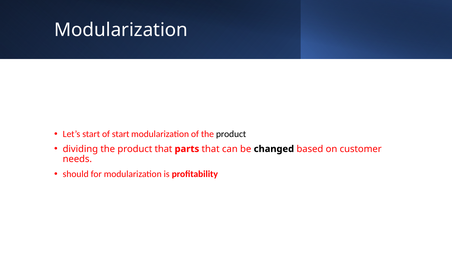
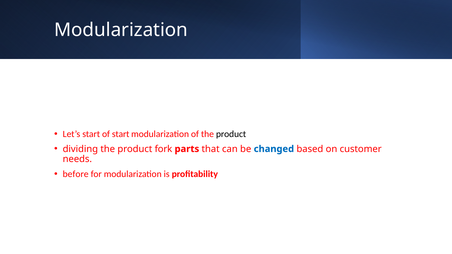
product that: that -> fork (163, 149)
changed colour: black -> blue (274, 149)
should: should -> before (76, 174)
